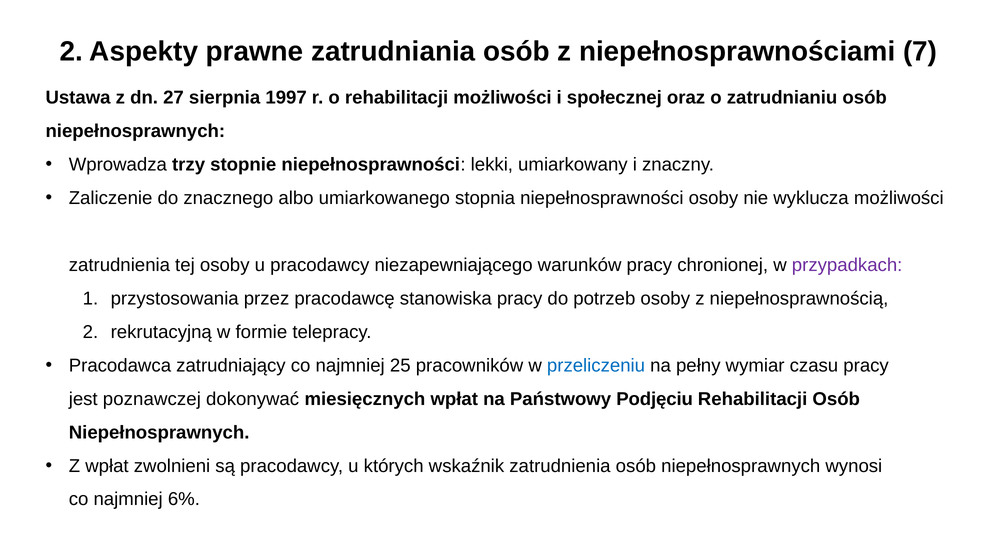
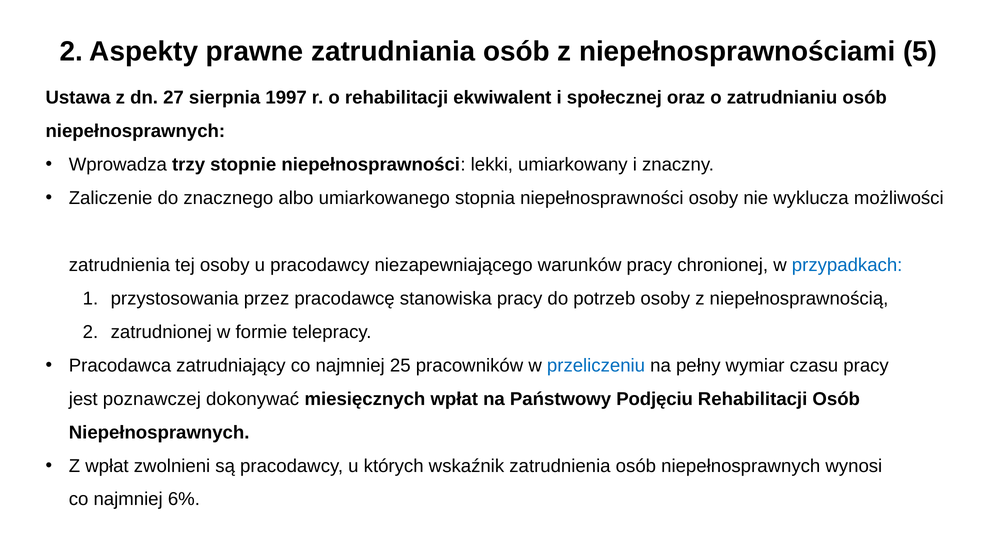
7: 7 -> 5 (920, 51)
rehabilitacji możliwości: możliwości -> ekwiwalent (502, 98)
przypadkach colour: purple -> blue (847, 265)
rekrutacyjną: rekrutacyjną -> zatrudnionej (161, 332)
